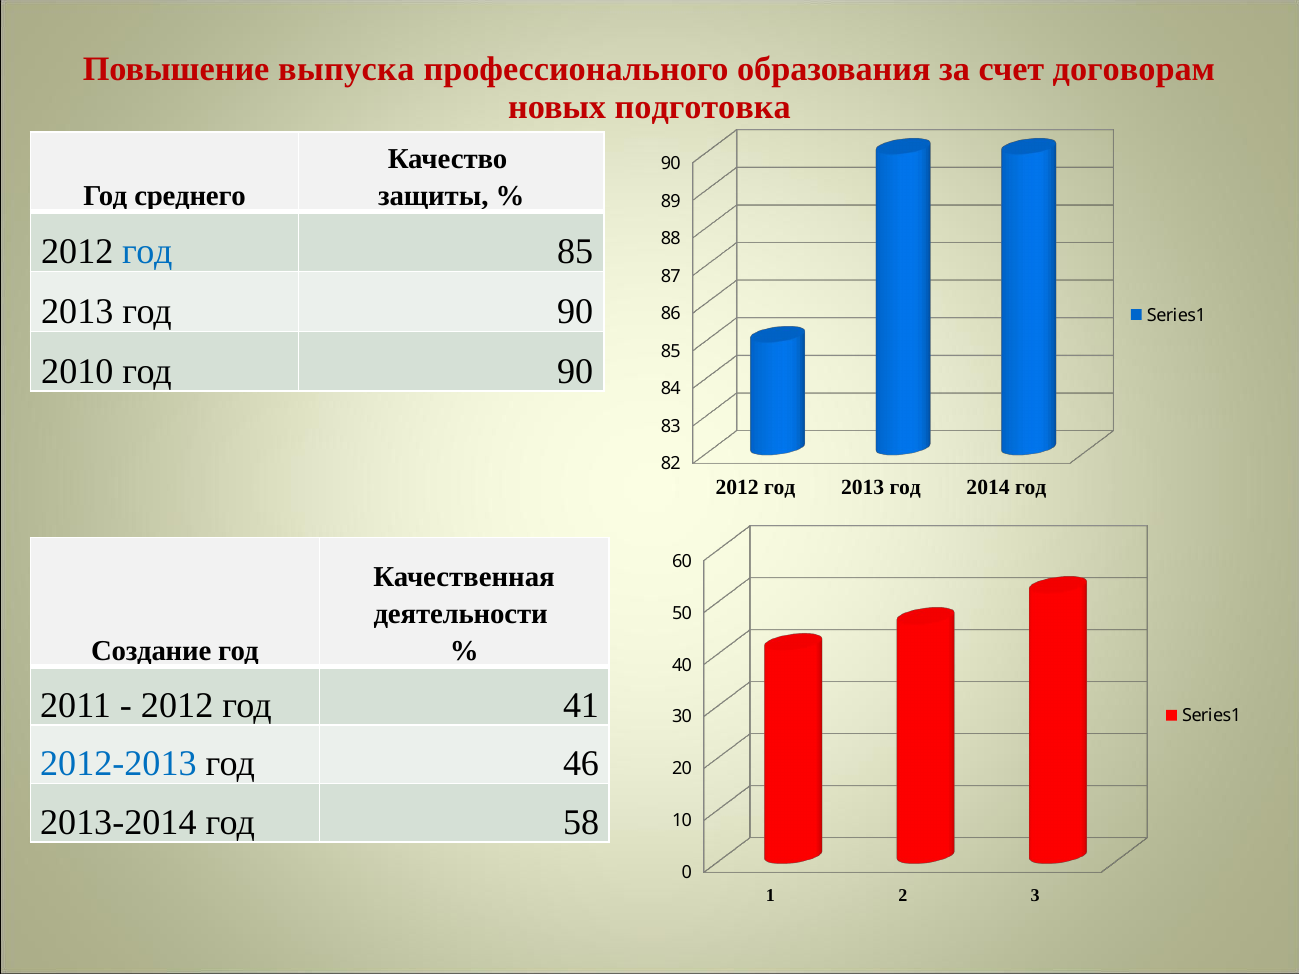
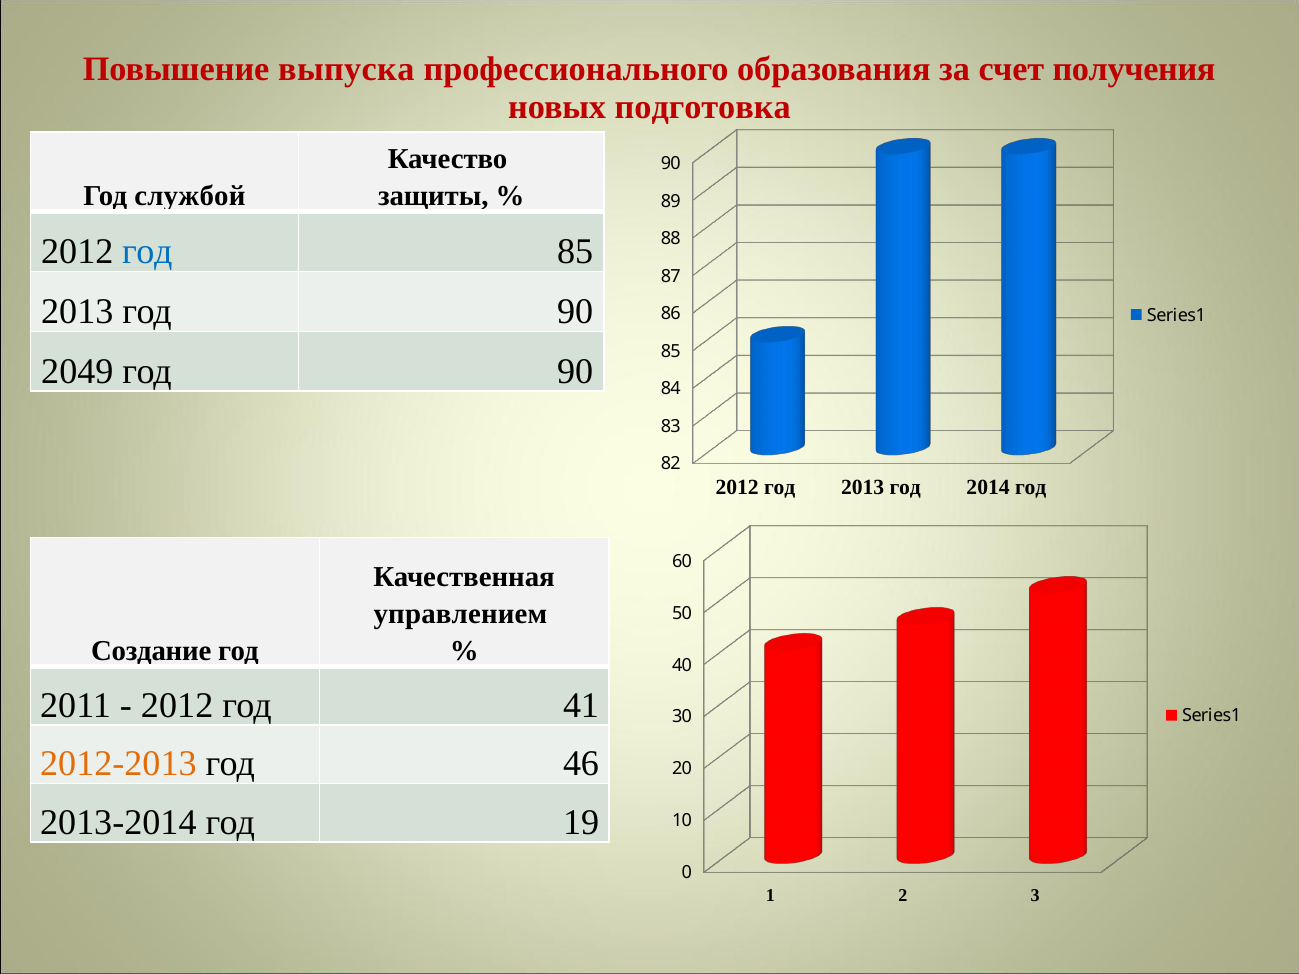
договорам: договорам -> получения (1134, 69)
среднего: среднего -> службой (190, 196)
2010: 2010 -> 2049 (77, 372)
деятельности: деятельности -> управлением (460, 614)
2012-2013 colour: blue -> orange (118, 764)
58: 58 -> 19 (581, 822)
